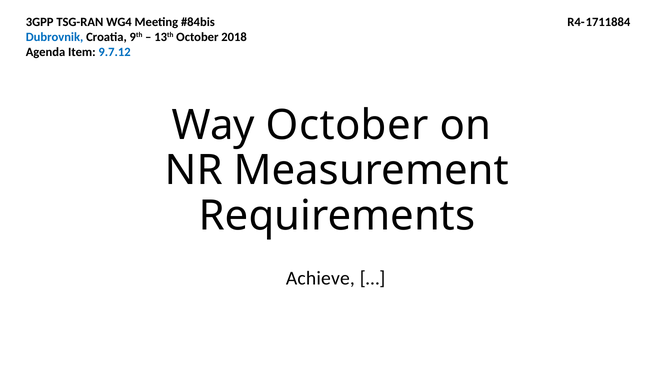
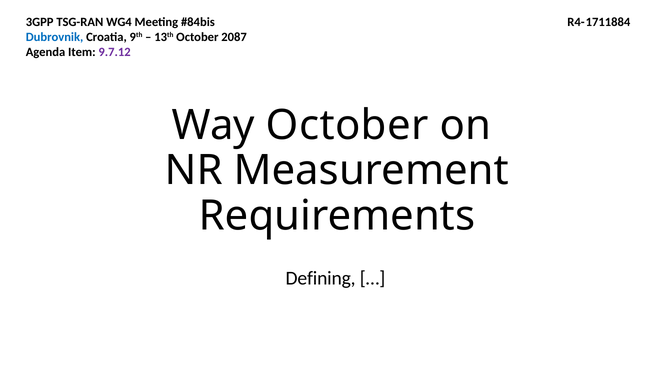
2018: 2018 -> 2087 (234, 37)
9.7.12 colour: blue -> purple (115, 52)
Achieve: Achieve -> Defining (321, 278)
